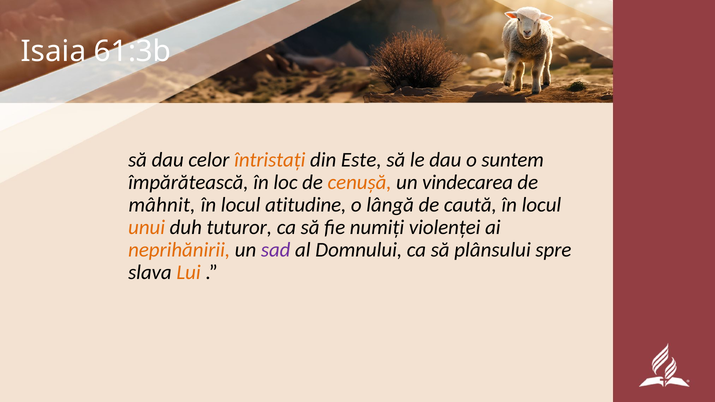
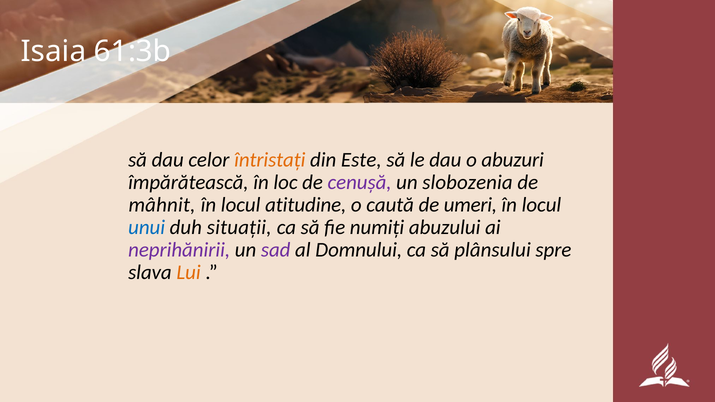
suntem: suntem -> abuzuri (513, 160)
cenușă colour: orange -> purple (360, 182)
vindecarea: vindecarea -> slobozenia (467, 182)
lângă: lângă -> caută (390, 205)
caută: caută -> umeri (470, 205)
unui colour: orange -> blue (147, 228)
tuturor: tuturor -> situații (239, 228)
violenței: violenței -> abuzului (445, 228)
neprihănirii colour: orange -> purple (179, 250)
